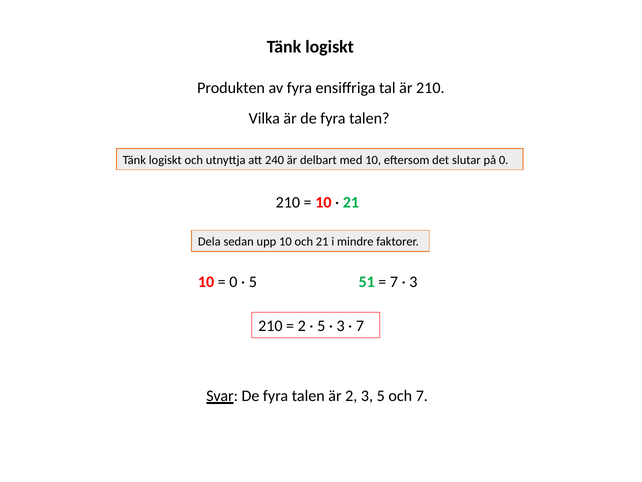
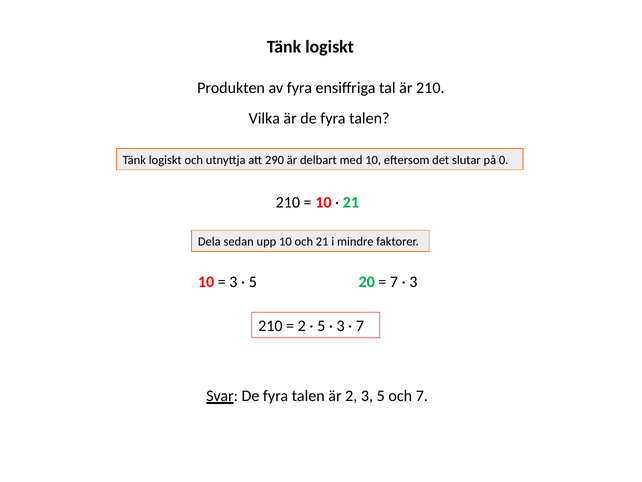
240: 240 -> 290 (275, 160)
0: 0 -> 3 (233, 282)
51: 51 -> 20 (367, 282)
